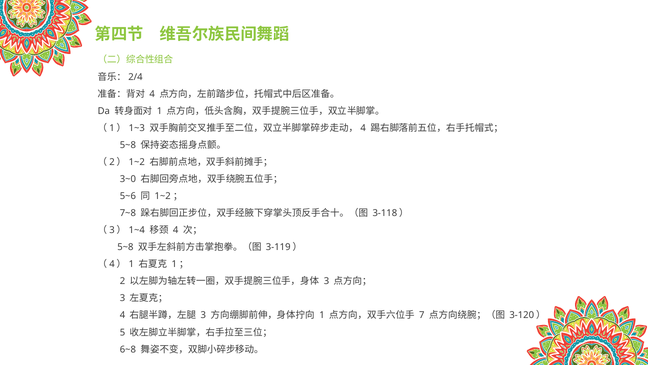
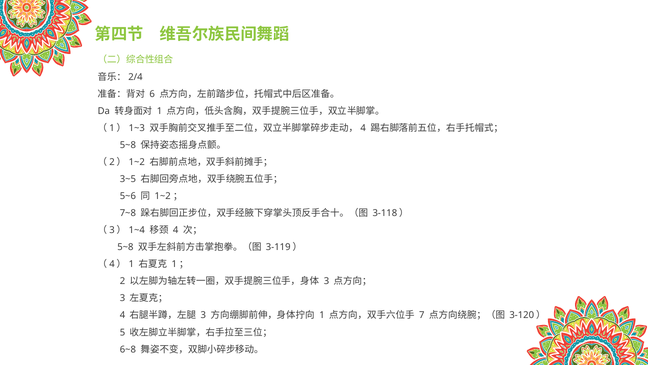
4: 4 -> 6 (152, 94)
3~0: 3~0 -> 3~5 (128, 179)
